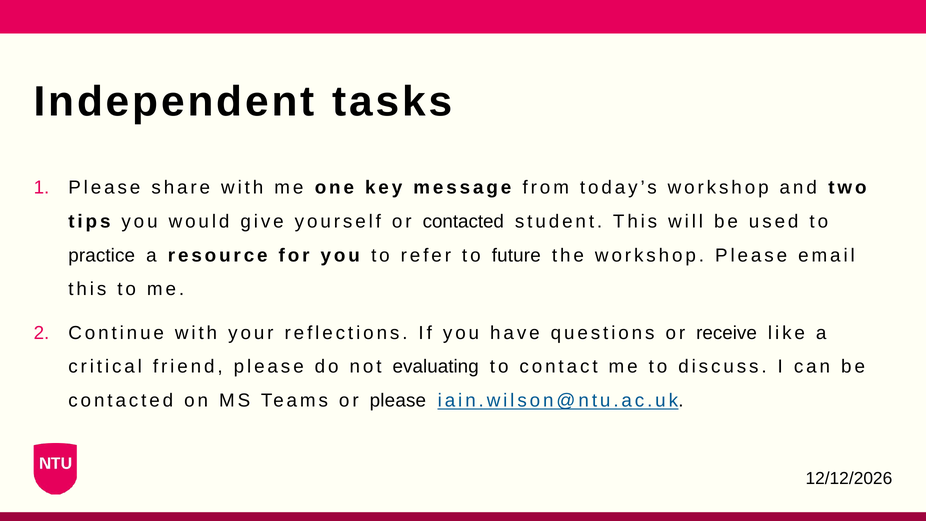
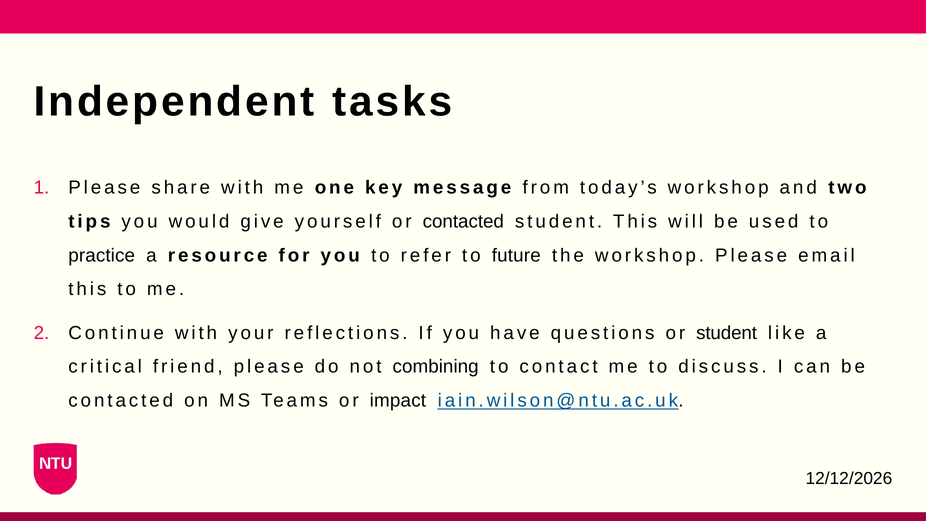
or receive: receive -> student (727, 333)
evaluating: evaluating -> combining (436, 367)
or please: please -> impact (398, 400)
